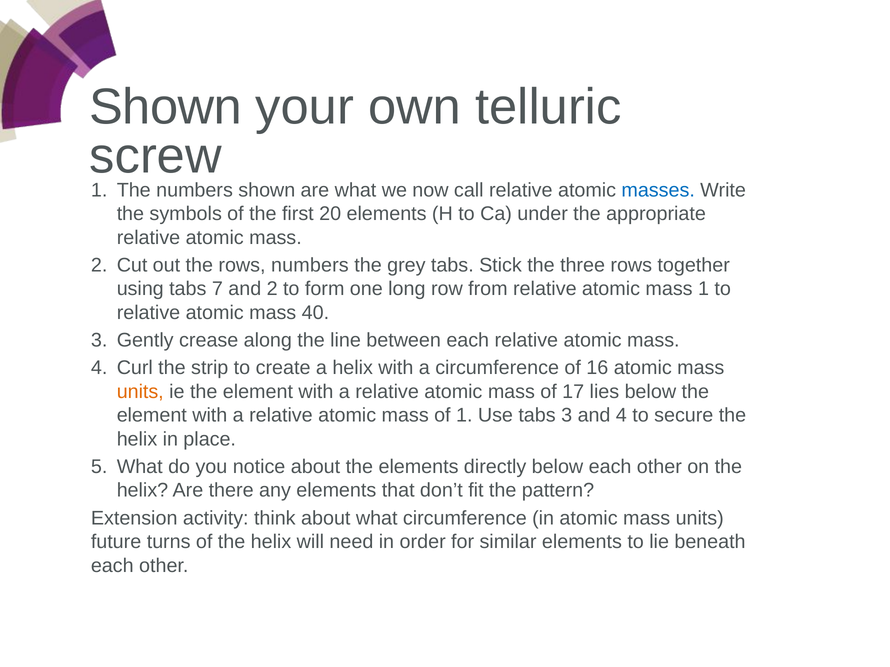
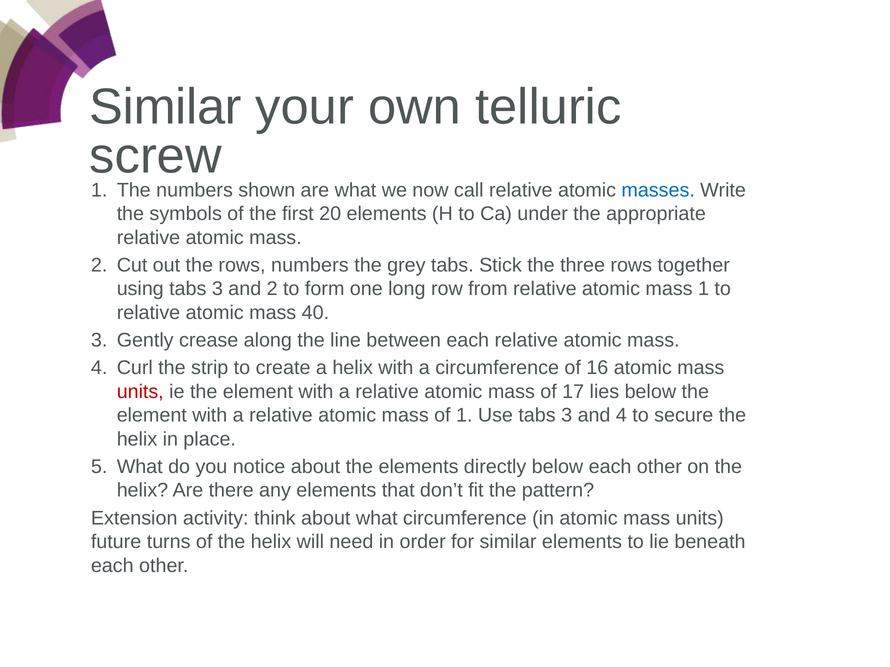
Shown: Shown -> Similar (166, 107)
using tabs 7: 7 -> 3 (217, 289)
units colour: orange -> red (140, 392)
